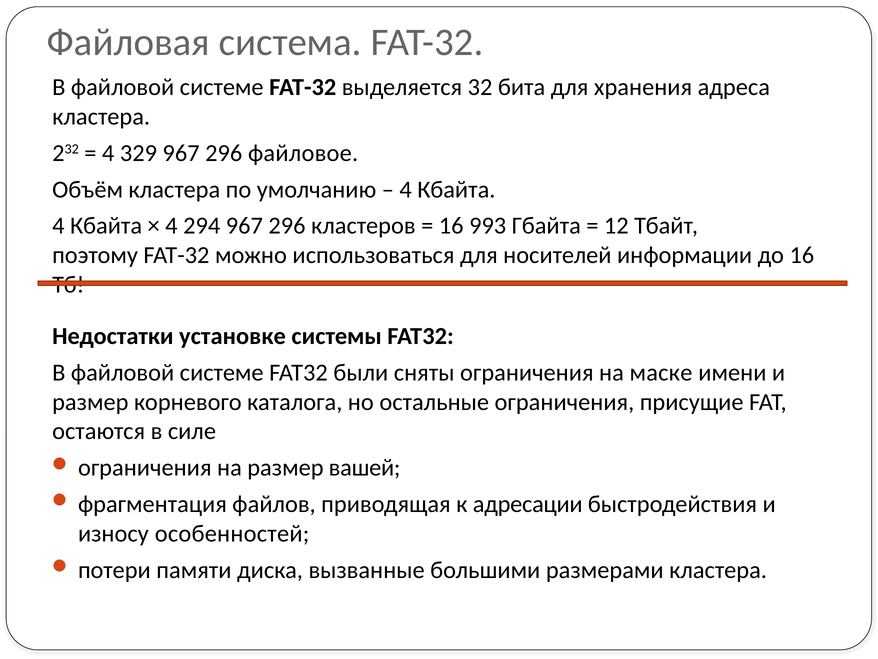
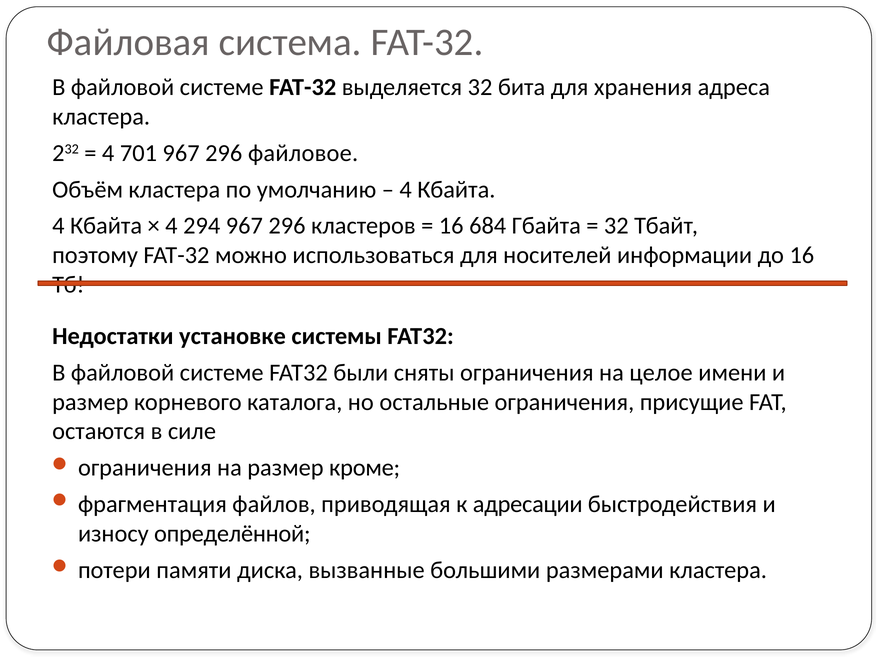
329: 329 -> 701 (138, 153)
993: 993 -> 684 (488, 226)
12: 12 -> 32 (616, 226)
маске: маске -> целое (661, 372)
вашей: вашей -> кроме (365, 467)
особенностей: особенностей -> определённой (232, 533)
